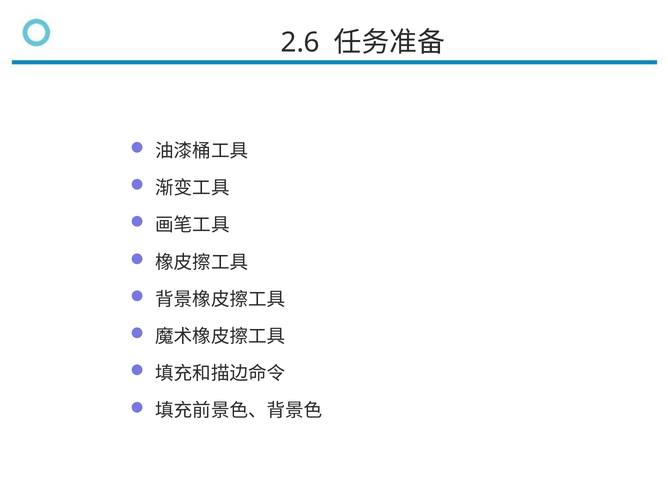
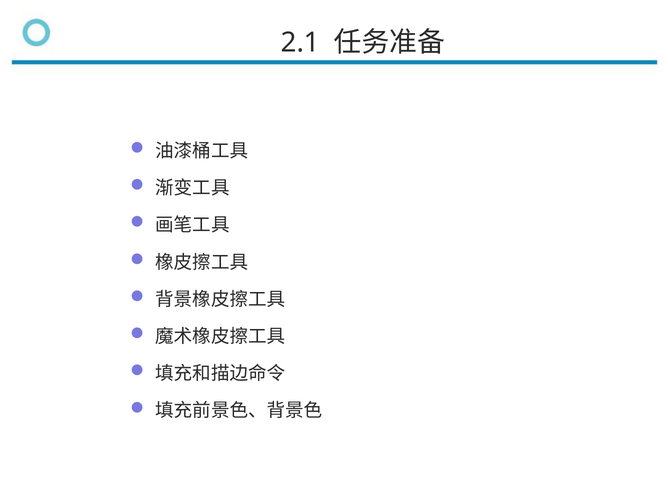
2.6: 2.6 -> 2.1 (300, 43)
